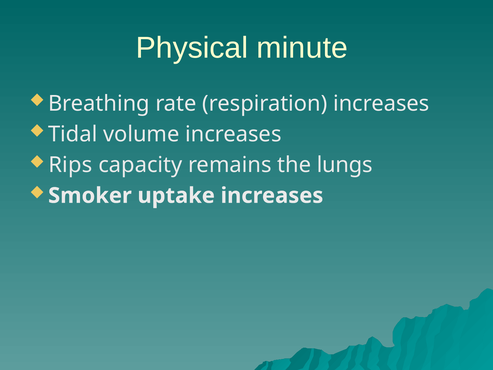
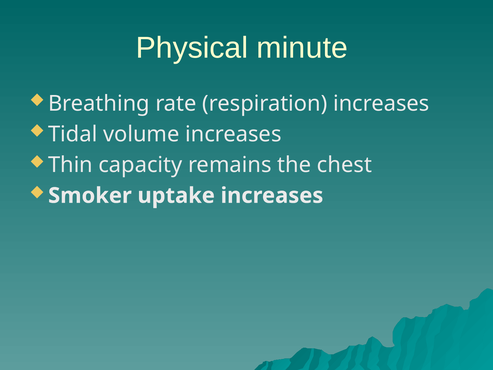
Rips: Rips -> Thin (70, 165)
lungs: lungs -> chest (344, 165)
